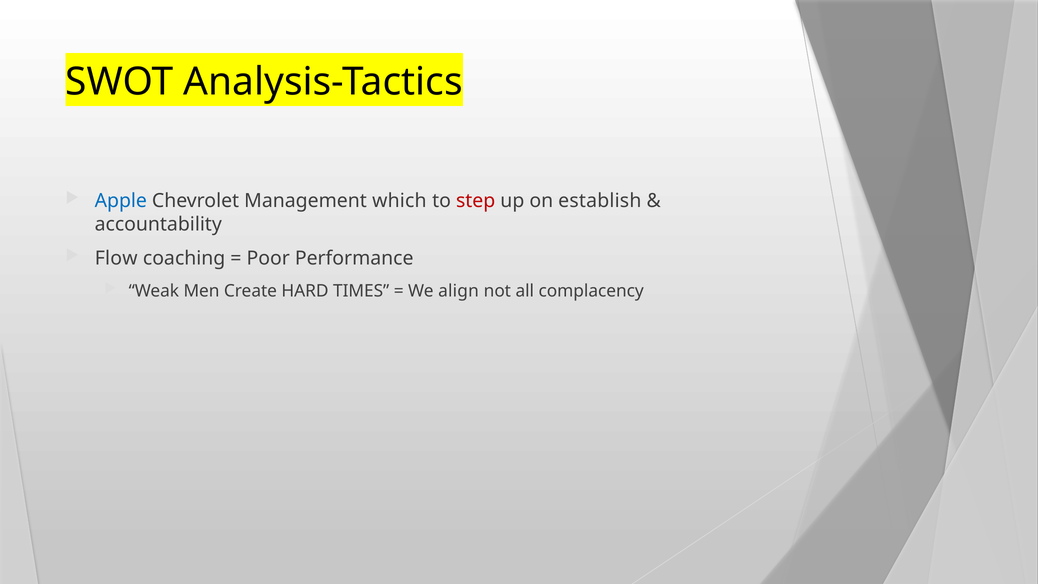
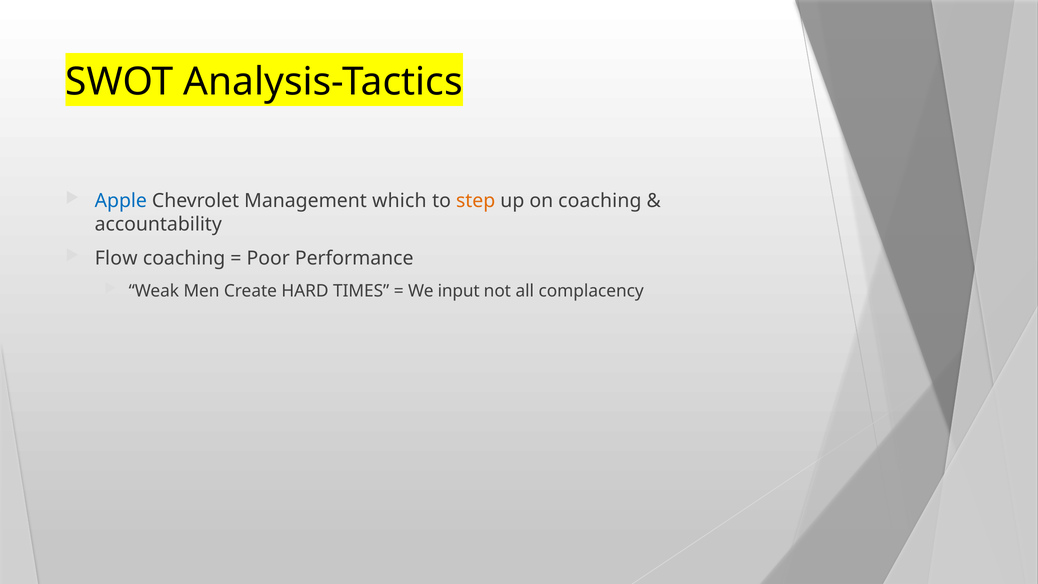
step colour: red -> orange (476, 201)
on establish: establish -> coaching (600, 201)
align: align -> input (459, 291)
